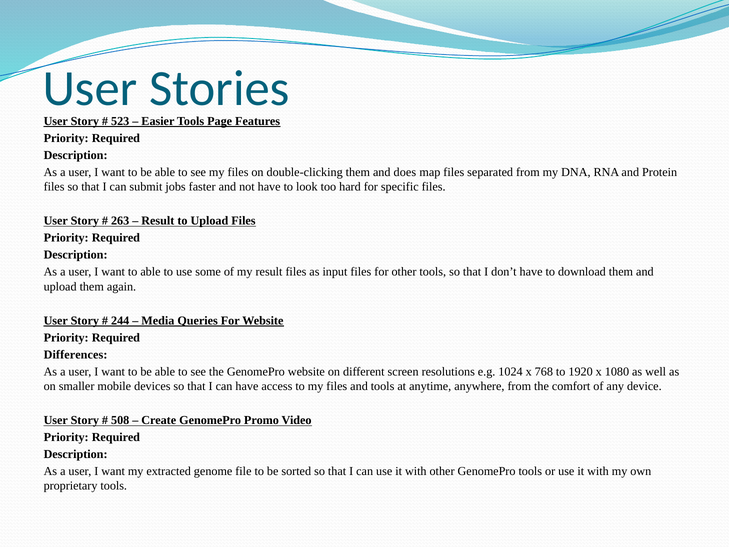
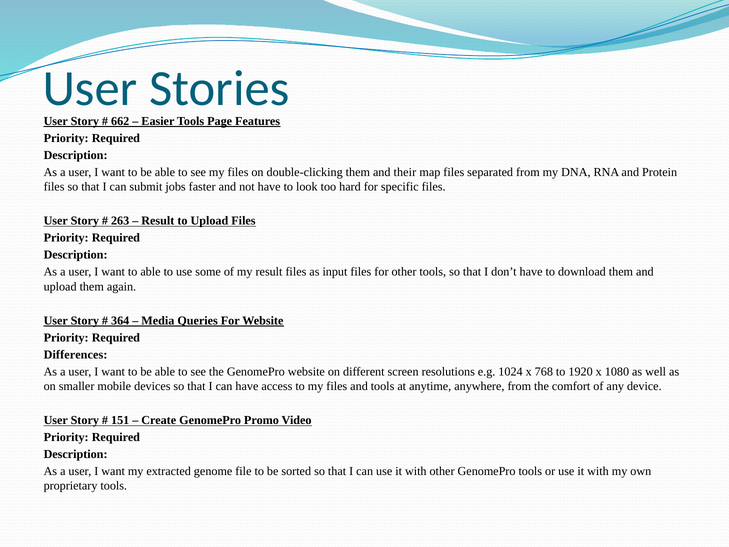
523: 523 -> 662 (120, 121)
does: does -> their (405, 172)
244: 244 -> 364 (120, 320)
508: 508 -> 151 (120, 420)
